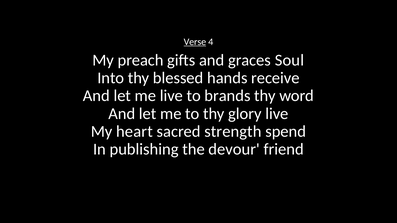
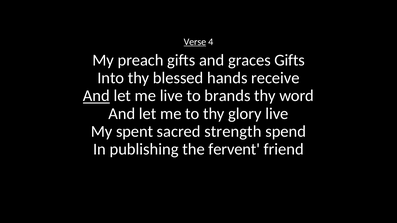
graces Soul: Soul -> Gifts (290, 60)
And underline: none -> present (96, 96)
heart: heart -> spent (135, 132)
devour: devour -> fervent (234, 149)
